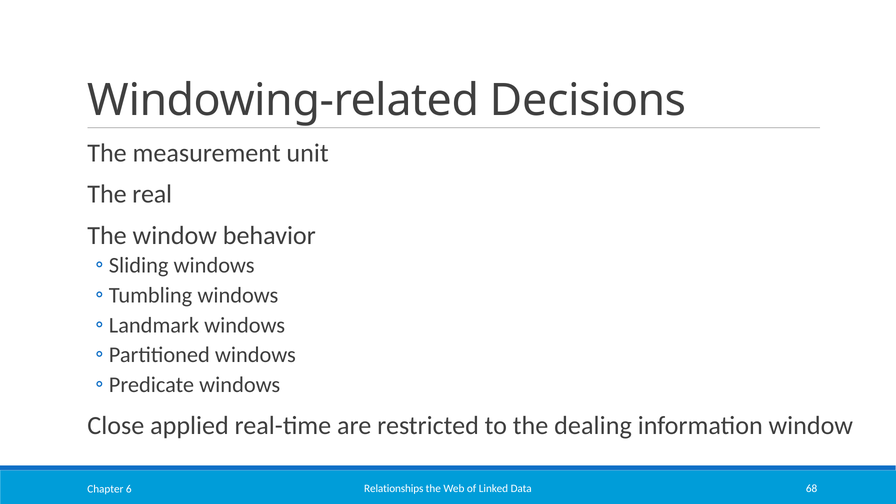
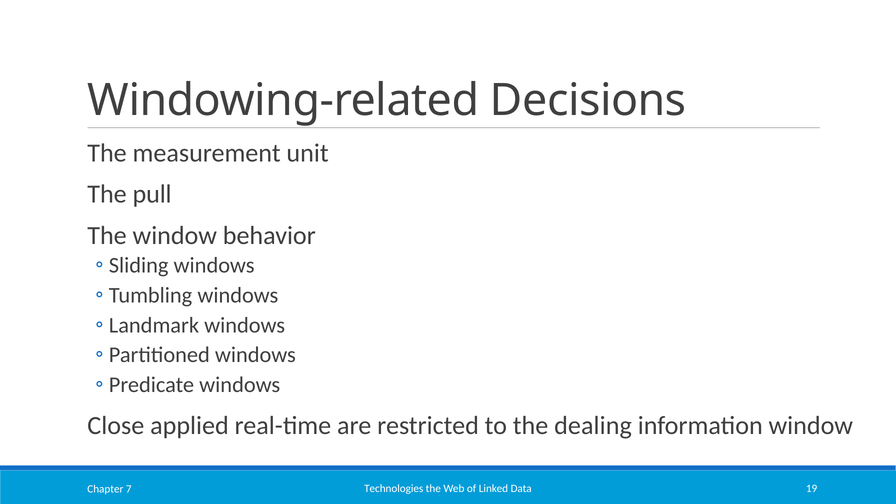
real: real -> pull (152, 194)
Relationships: Relationships -> Technologies (394, 489)
68: 68 -> 19 (812, 489)
6: 6 -> 7 (129, 489)
